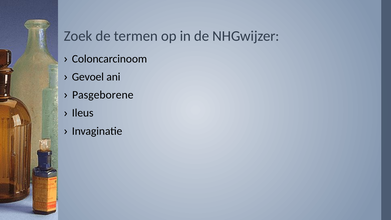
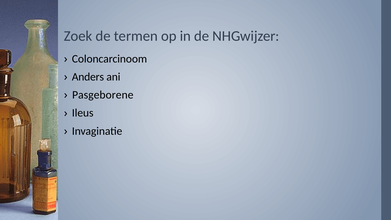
Gevoel: Gevoel -> Anders (88, 77)
